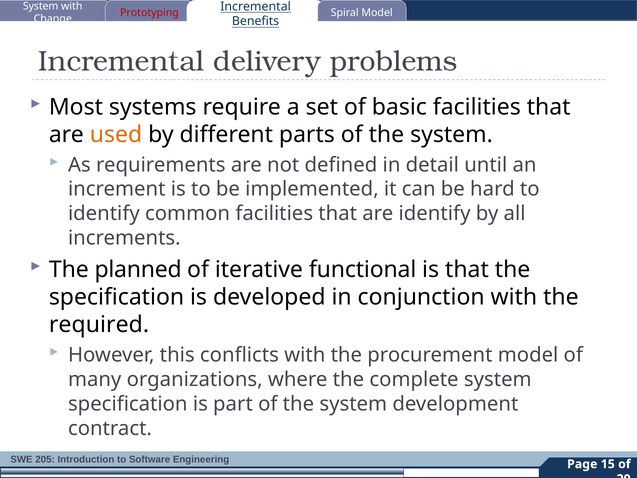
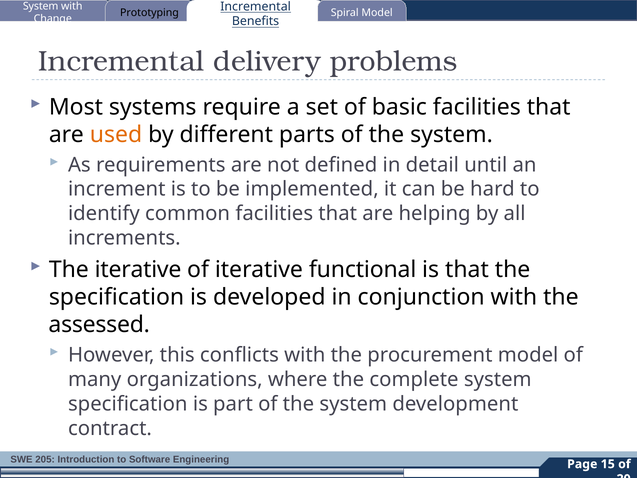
Prototyping colour: red -> black (149, 12)
are identify: identify -> helping (435, 214)
The planned: planned -> iterative (138, 269)
required: required -> assessed (99, 325)
